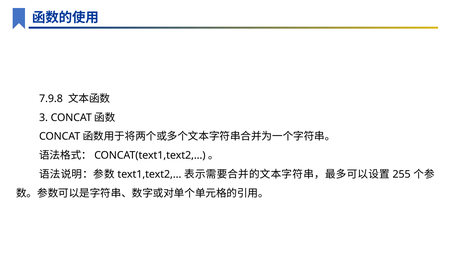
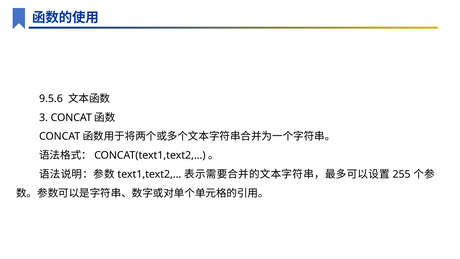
7.9.8: 7.9.8 -> 9.5.6 (51, 98)
